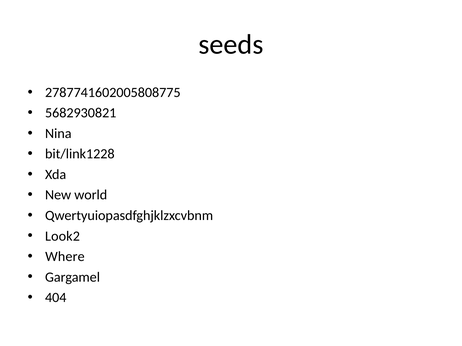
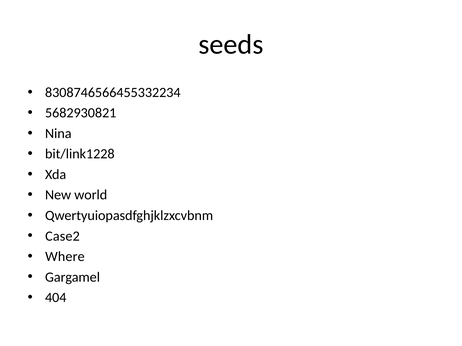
2787741602005808775: 2787741602005808775 -> 8308746566455332234 (113, 93)
Look2: Look2 -> Case2 (62, 236)
